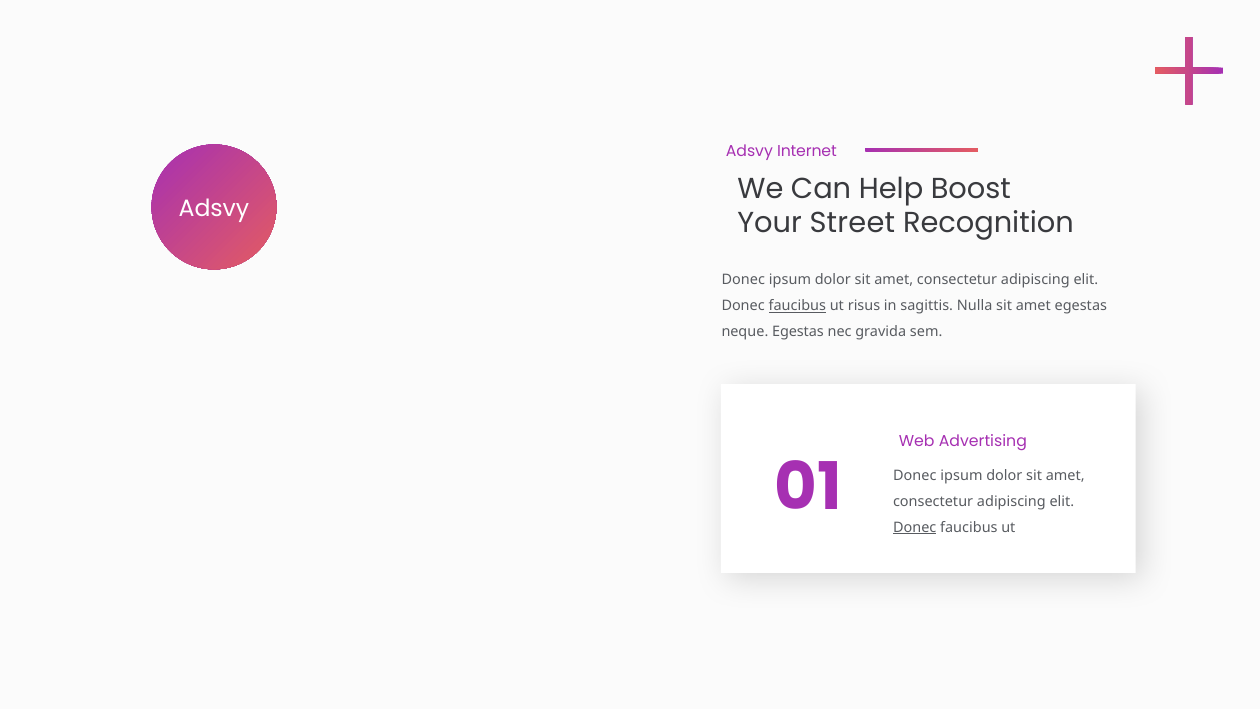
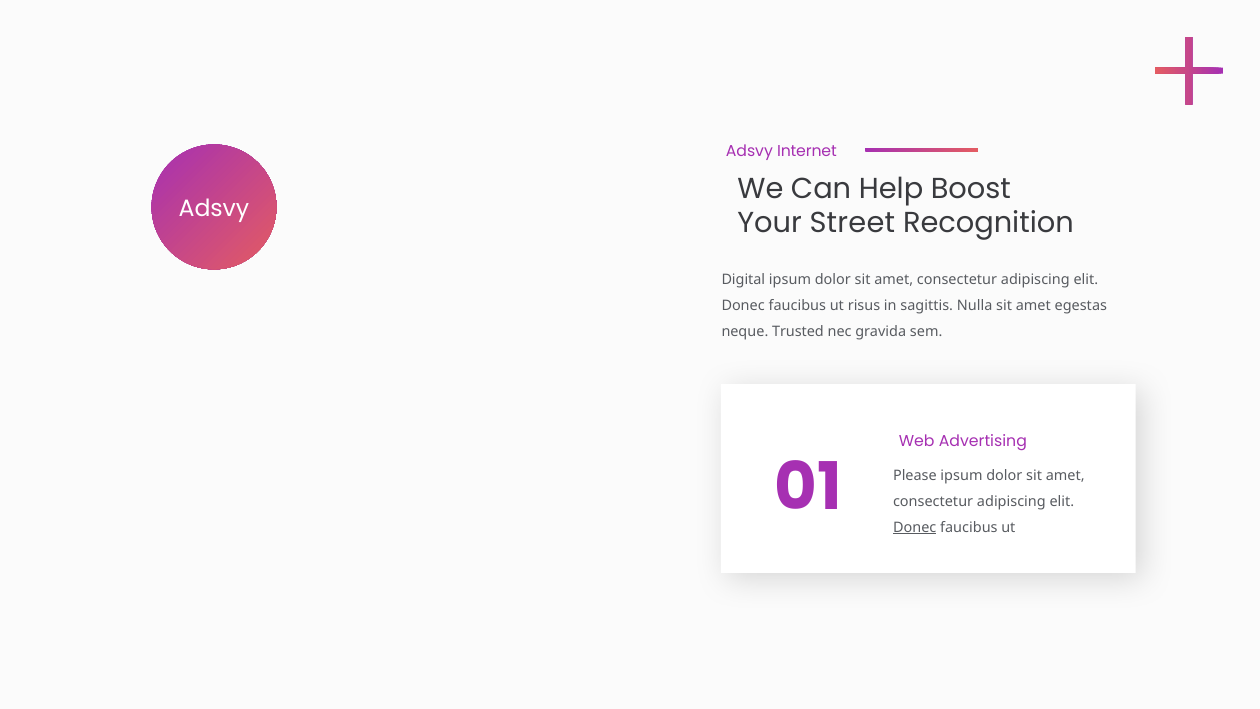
Donec: Donec -> Digital (743, 280)
faucibus underline: present -> none (797, 306)
neque Egestas: Egestas -> Trusted (798, 332)
Donec: Donec -> Please (915, 475)
